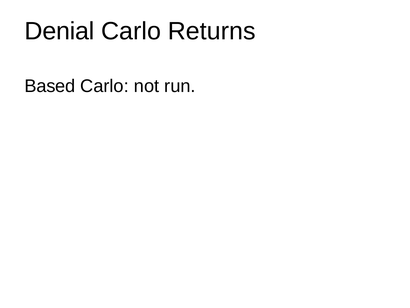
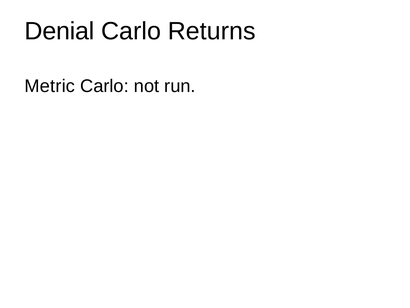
Based: Based -> Metric (50, 86)
